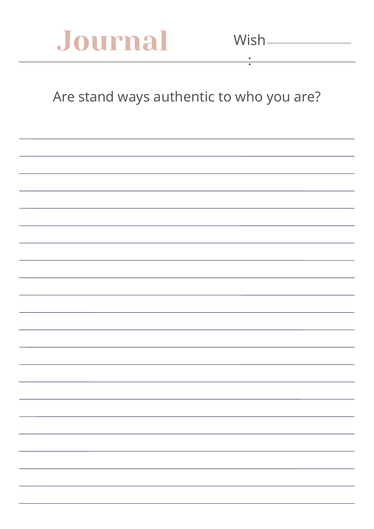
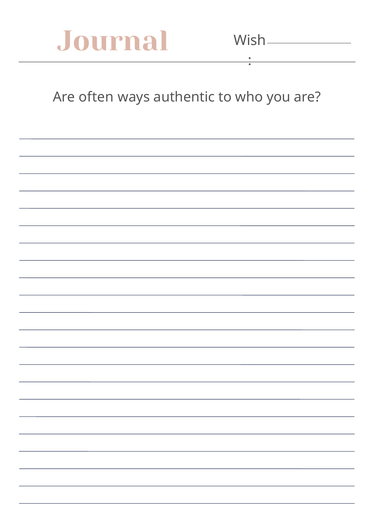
stand: stand -> often (96, 97)
